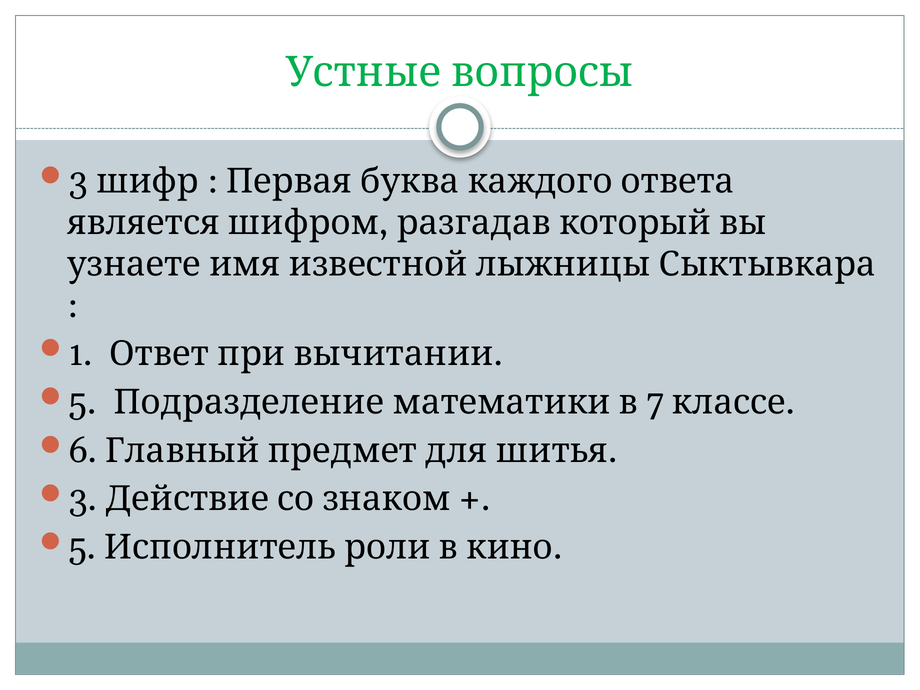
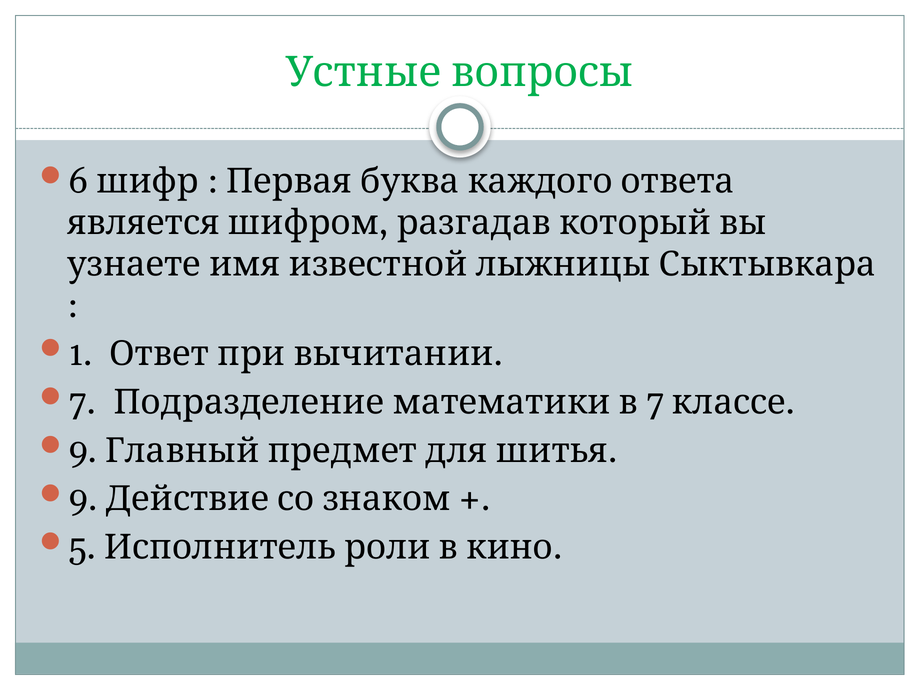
3: 3 -> 6 (78, 181)
5: 5 -> 7 (83, 402)
6: 6 -> 9 (83, 451)
3: 3 -> 9 (83, 499)
